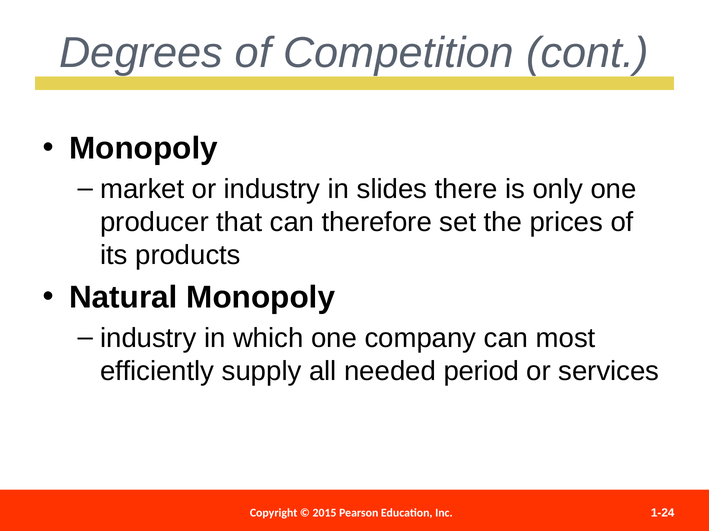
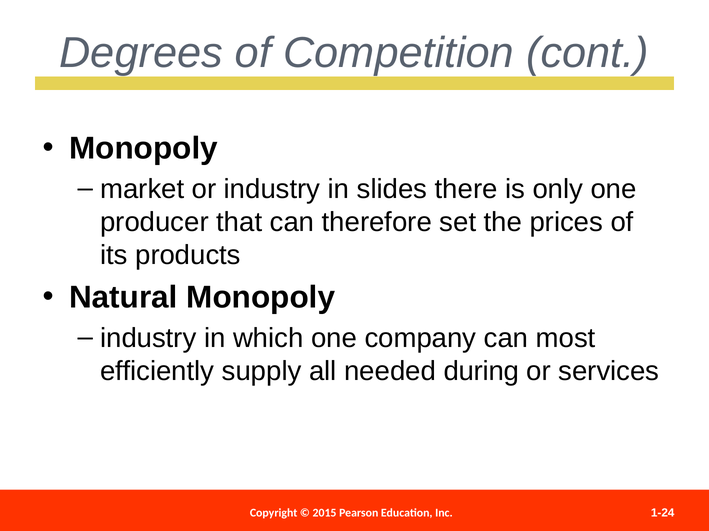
period: period -> during (481, 372)
